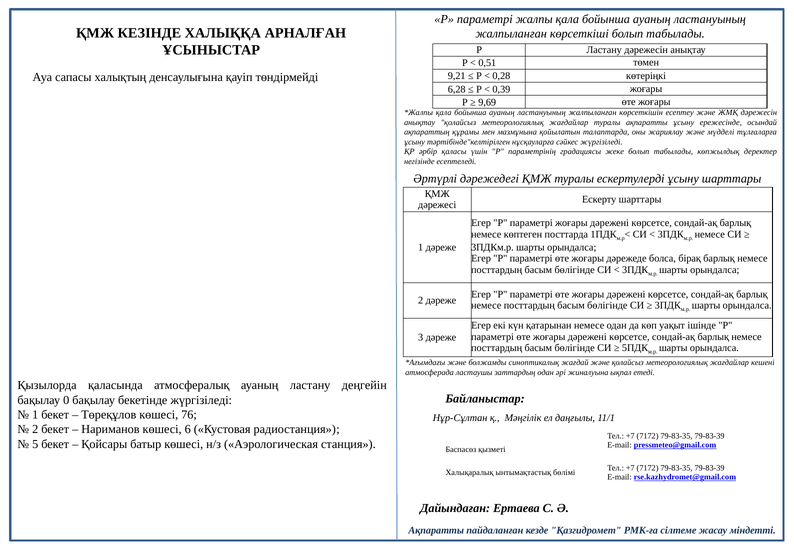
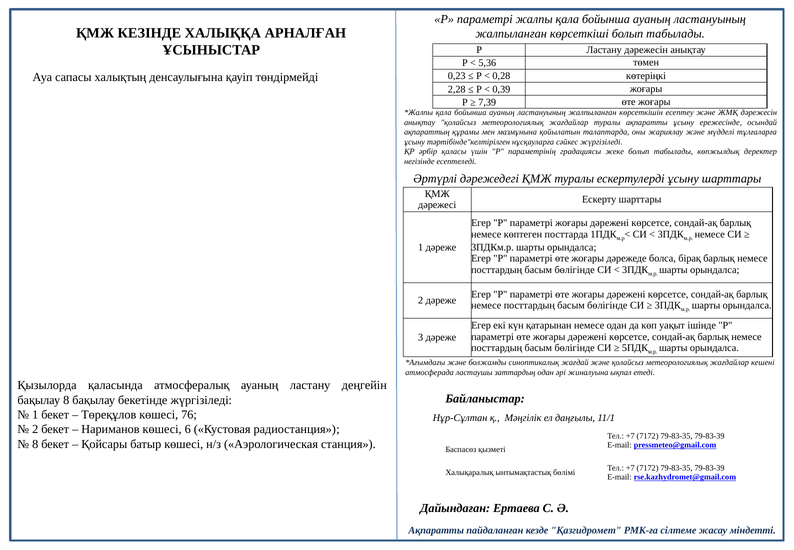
0,51: 0,51 -> 5,36 (487, 63)
9,21: 9,21 -> 0,23 (457, 76)
6,28: 6,28 -> 2,28 (457, 89)
9,69: 9,69 -> 7,39 (487, 102)
бақылау 0: 0 -> 8 (66, 400)
5: 5 -> 8 (35, 444)
